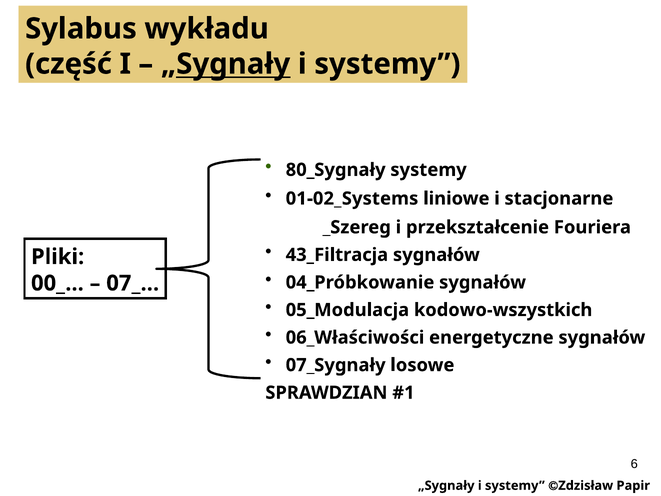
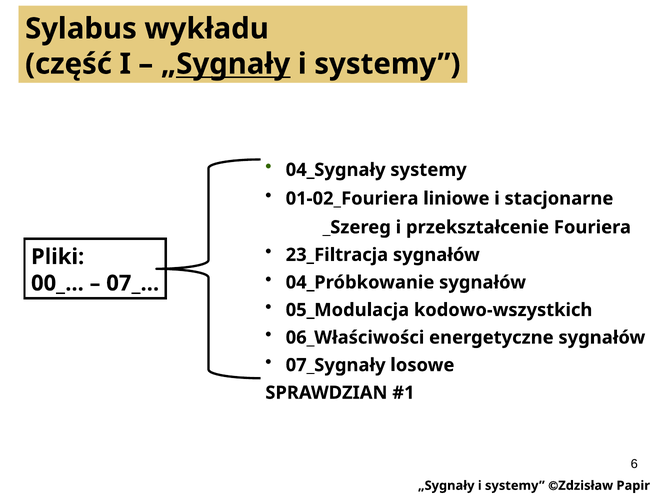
80_Sygnały: 80_Sygnały -> 04_Sygnały (336, 170)
01-02_Systems: 01-02_Systems -> 01-02_Fouriera (352, 198)
43_Filtracja: 43_Filtracja -> 23_Filtracja (337, 255)
